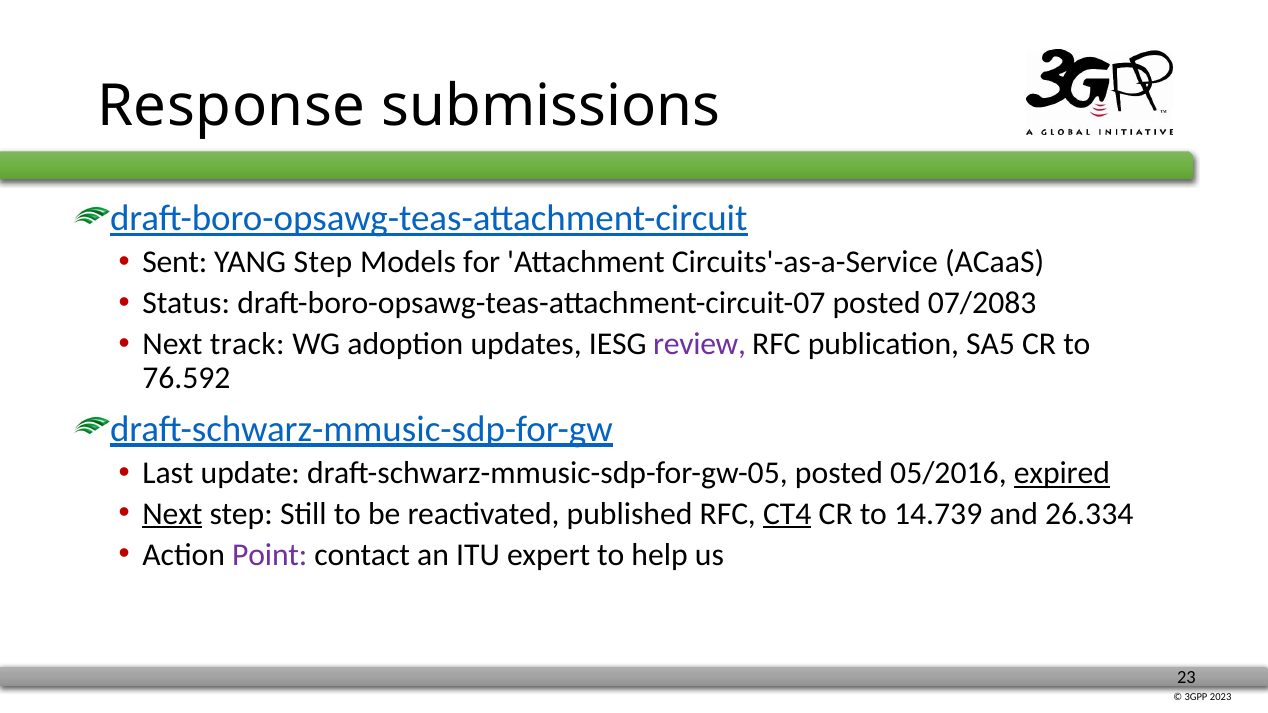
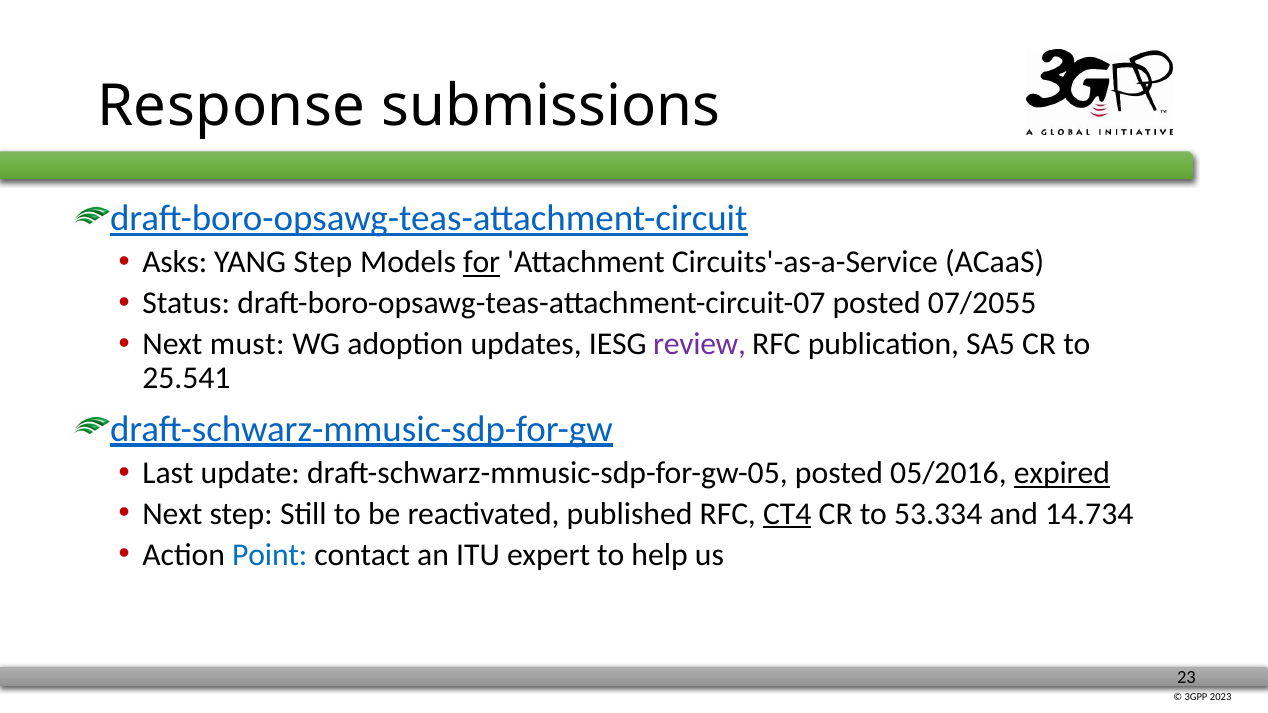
Sent: Sent -> Asks (175, 263)
for underline: none -> present (482, 263)
07/2083: 07/2083 -> 07/2055 (982, 303)
track: track -> must (247, 344)
76.592: 76.592 -> 25.541 (186, 378)
Next underline: present -> none (172, 514)
14.739: 14.739 -> 53.334 (938, 514)
26.334: 26.334 -> 14.734 (1089, 514)
Point colour: purple -> blue (270, 555)
